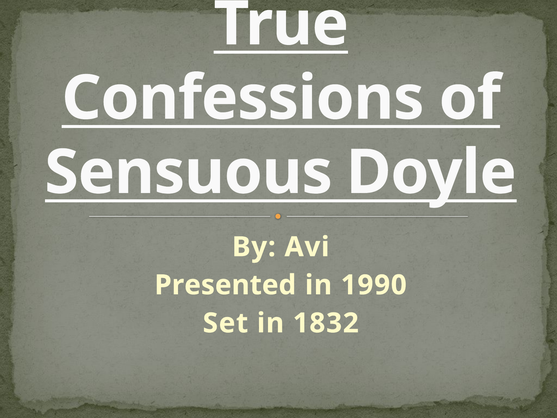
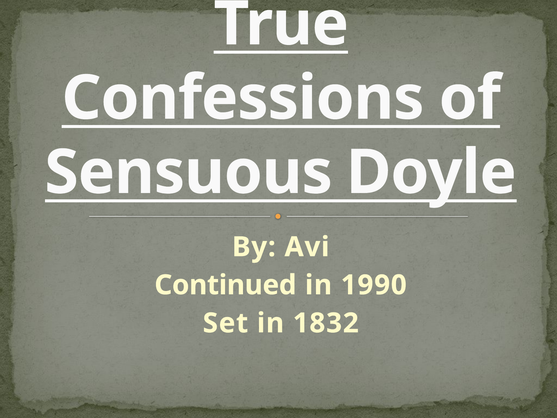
Presented: Presented -> Continued (225, 285)
